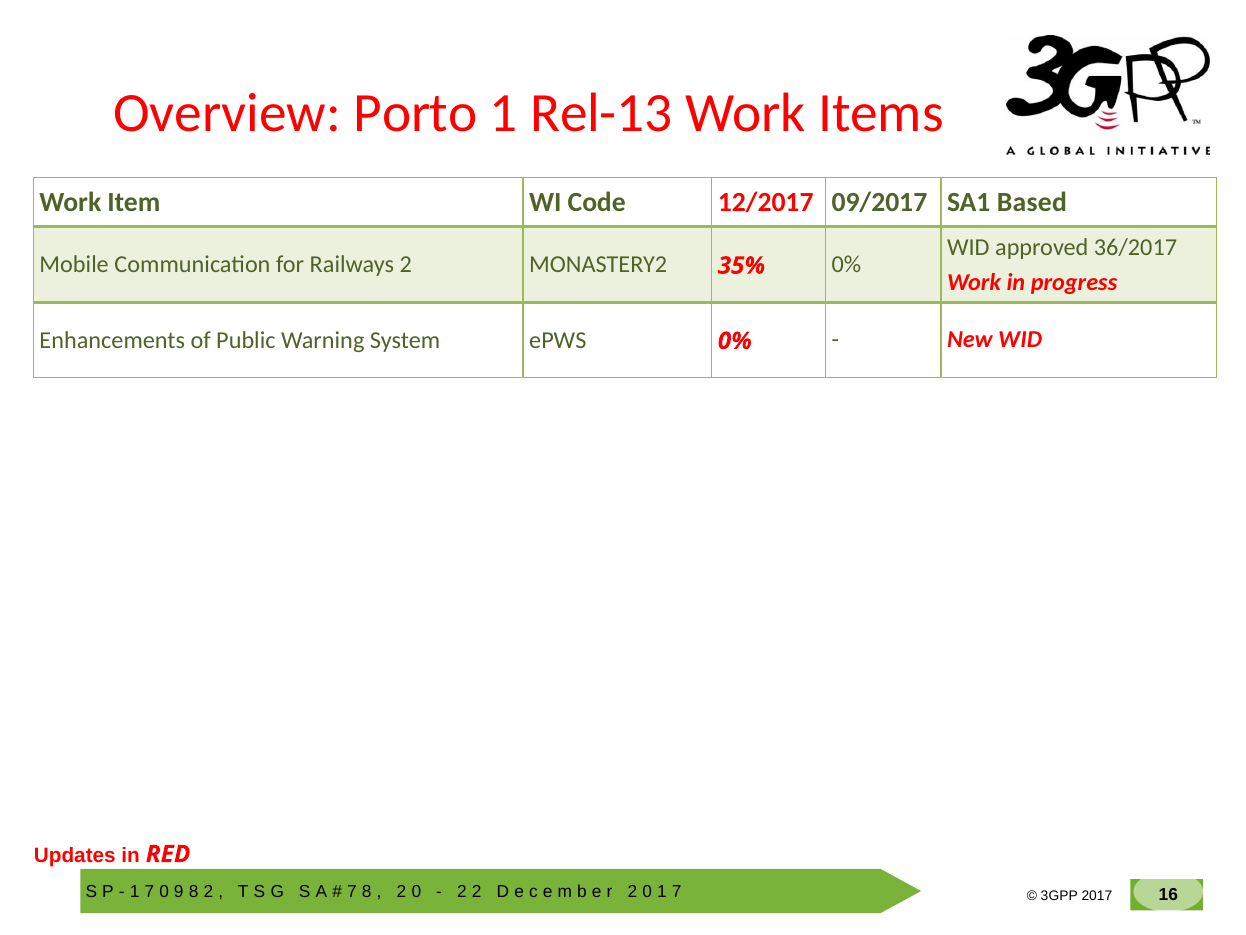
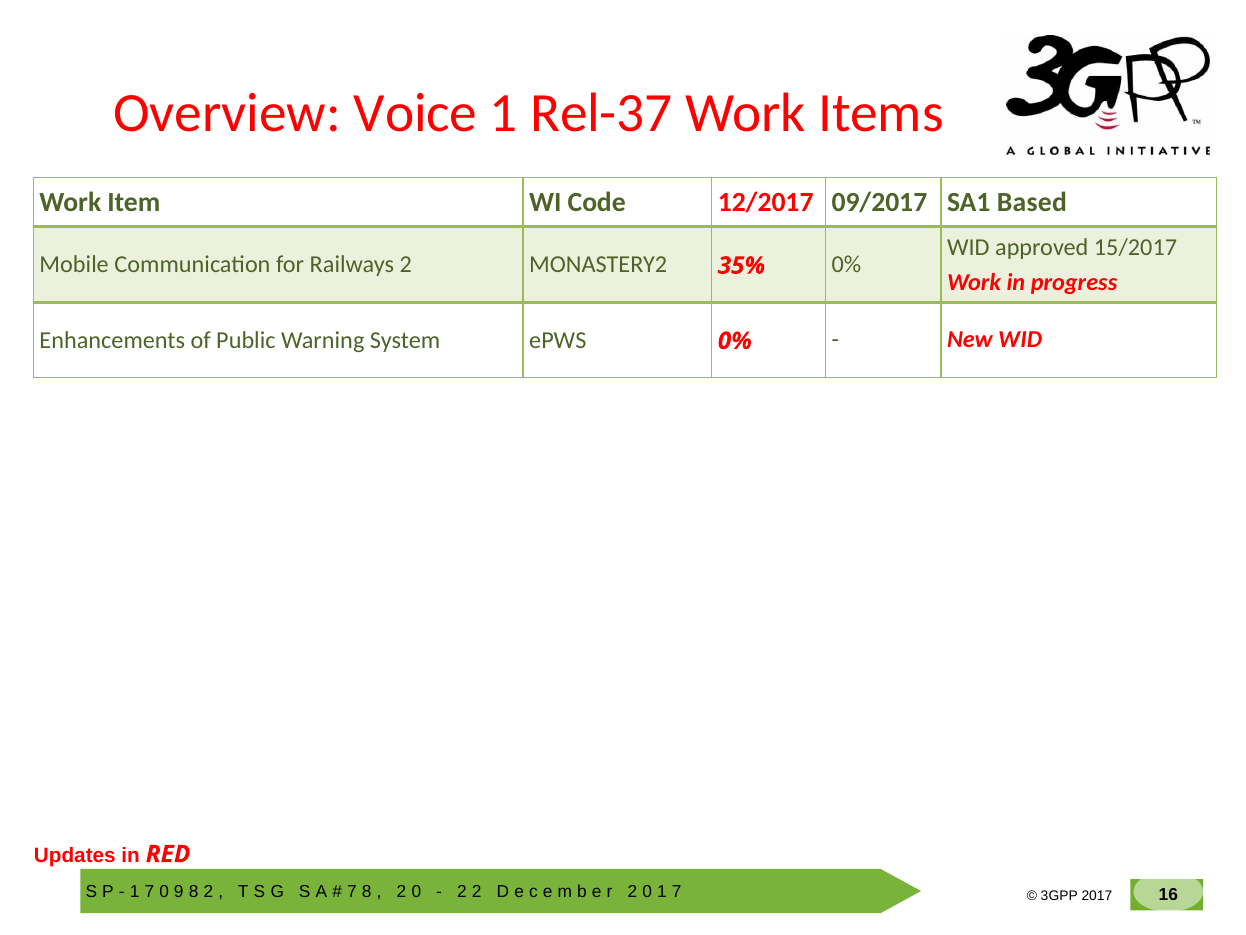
Porto: Porto -> Voice (416, 113)
Rel-13: Rel-13 -> Rel-37 (601, 113)
36/2017: 36/2017 -> 15/2017 (1136, 247)
